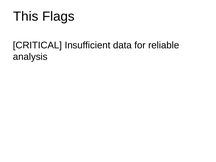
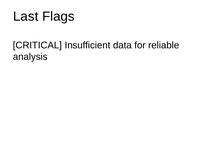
This: This -> Last (26, 16)
